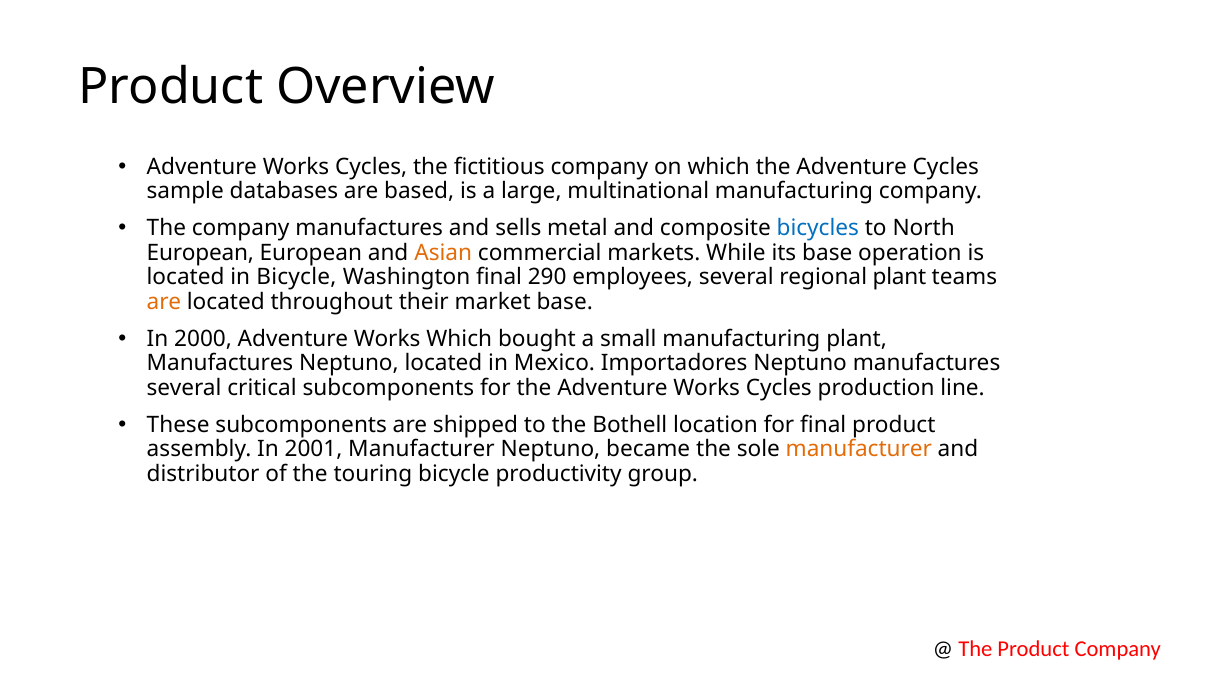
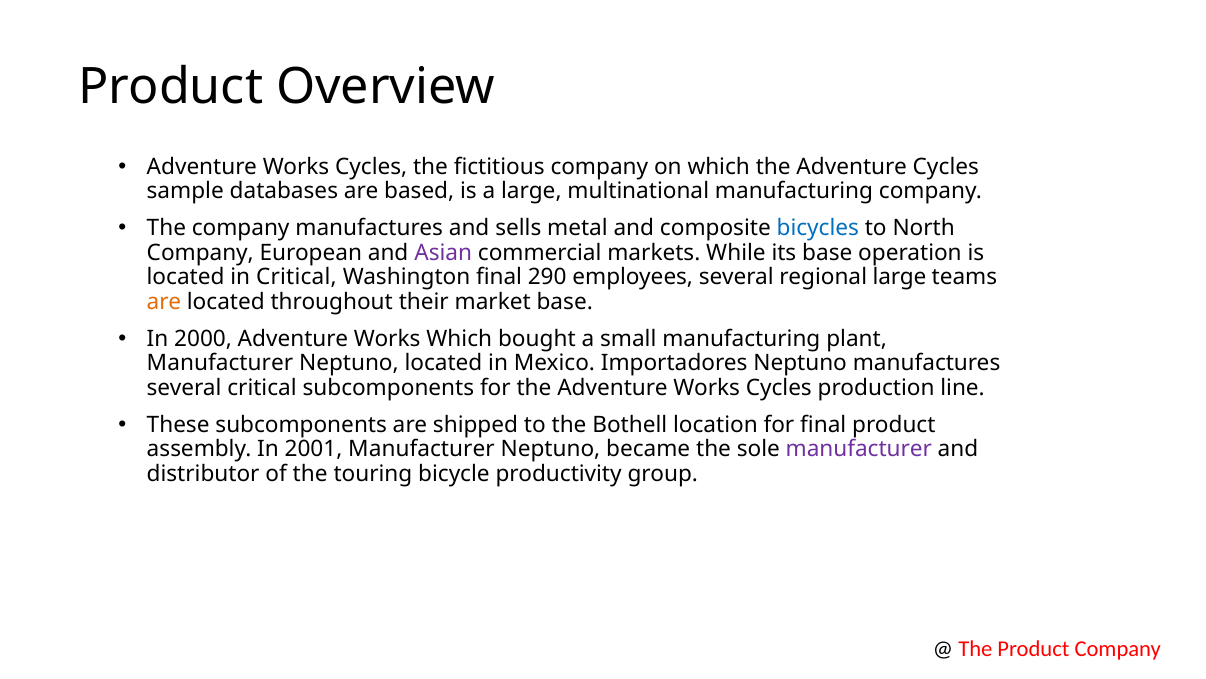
European: European -> Company (200, 253)
Asian colour: orange -> purple (443, 253)
in Bicycle: Bicycle -> Critical (296, 277)
regional plant: plant -> large (900, 277)
Manufactures: Manufactures -> Manufacturer (220, 363)
manufacturer colour: orange -> purple (859, 449)
